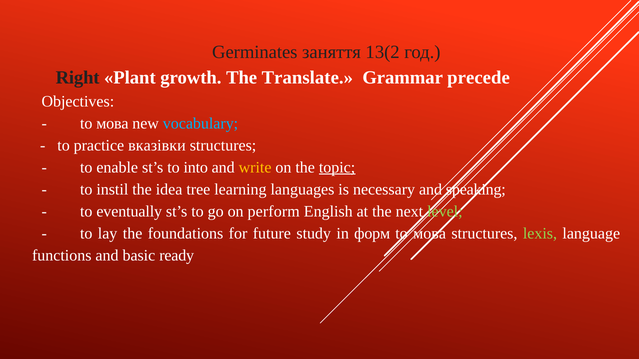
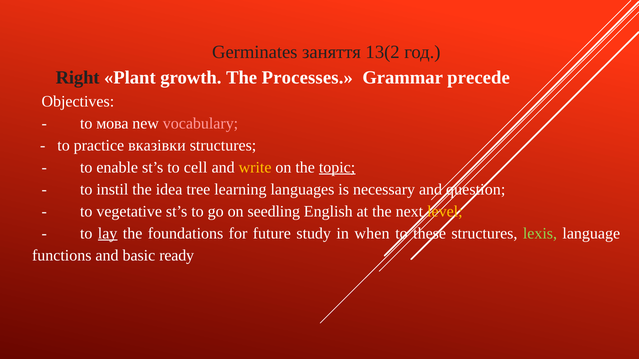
Translate: Translate -> Processes (307, 78)
vocabulary colour: light blue -> pink (201, 123)
into: into -> cell (196, 168)
speaking: speaking -> question (476, 190)
eventually: eventually -> vegetative (129, 212)
perform: perform -> seedling (274, 212)
level colour: light green -> yellow (445, 212)
lay underline: none -> present (108, 234)
форм: форм -> when (372, 234)
мова: мова -> these (430, 234)
